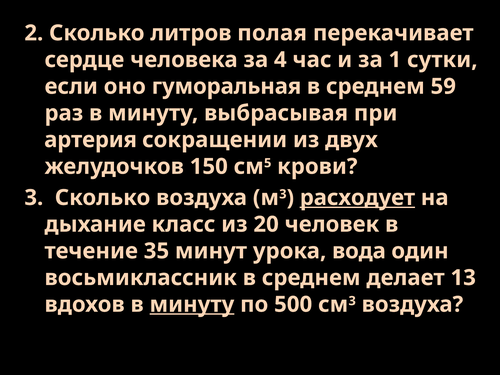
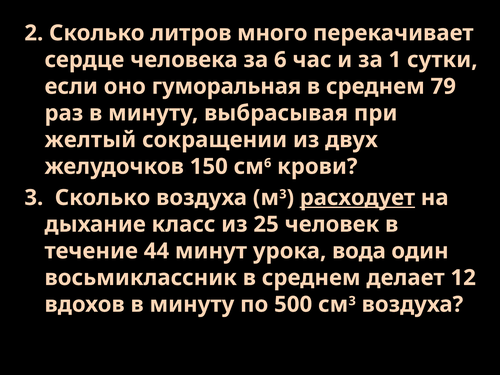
полая: полая -> много (272, 33)
за 4: 4 -> 6 (280, 60)
59: 59 -> 79 (443, 86)
артерия: артерия -> желтый (90, 140)
5: 5 -> 6 (268, 163)
20: 20 -> 25 (266, 224)
35: 35 -> 44 (156, 251)
13: 13 -> 12 (463, 278)
минуту underline: present -> none (192, 304)
